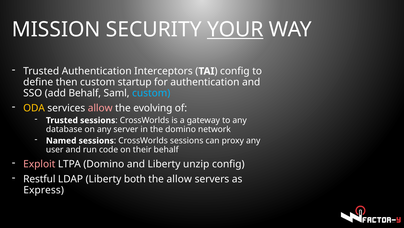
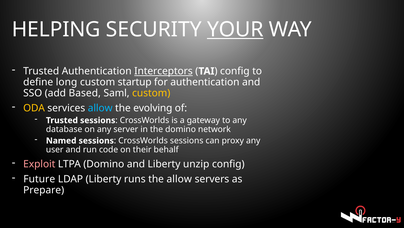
MISSION: MISSION -> HELPING (56, 29)
Interceptors underline: none -> present (163, 71)
then: then -> long (67, 82)
add Behalf: Behalf -> Based (85, 93)
custom colour: light blue -> yellow (151, 93)
allow colour: pink -> light blue (100, 108)
Restful: Restful -> Future (39, 179)
both: both -> runs (135, 179)
Express: Express -> Prepare (44, 190)
